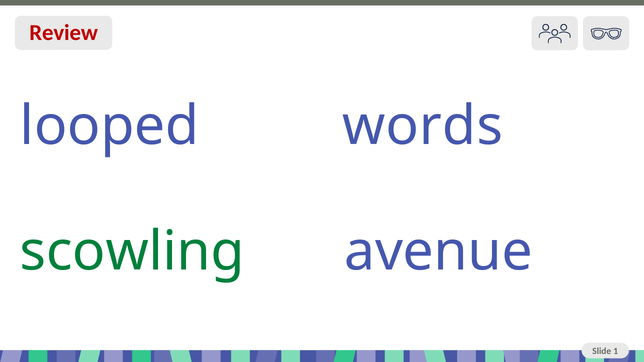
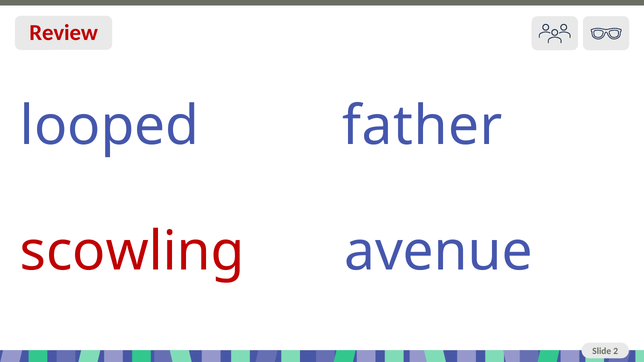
words: words -> father (422, 126)
scowling colour: green -> red (132, 252)
1: 1 -> 2 (616, 351)
